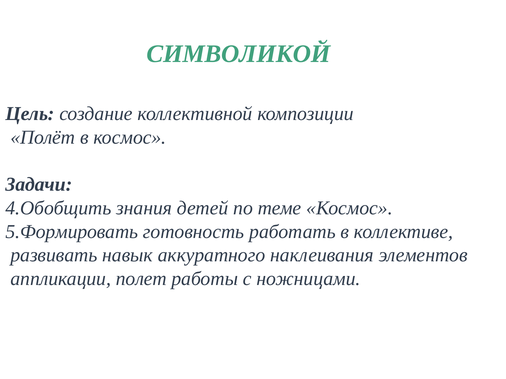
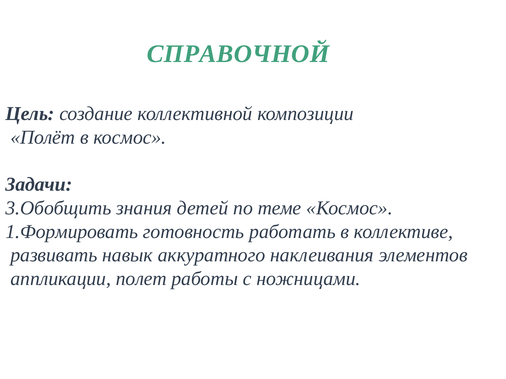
СИМВОЛИКОЙ: СИМВОЛИКОЙ -> СПРАВОЧНОЙ (238, 54)
4.Обобщить: 4.Обобщить -> 3.Обобщить (58, 208)
5.Формировать: 5.Формировать -> 1.Формировать (72, 232)
